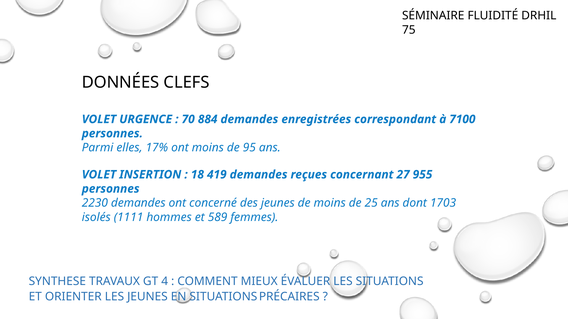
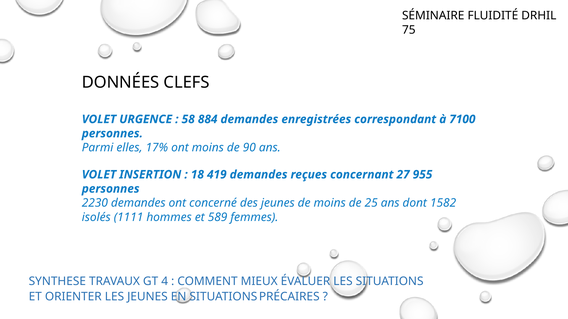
70: 70 -> 58 (188, 119)
95: 95 -> 90 (249, 148)
1703: 1703 -> 1582 (443, 203)
